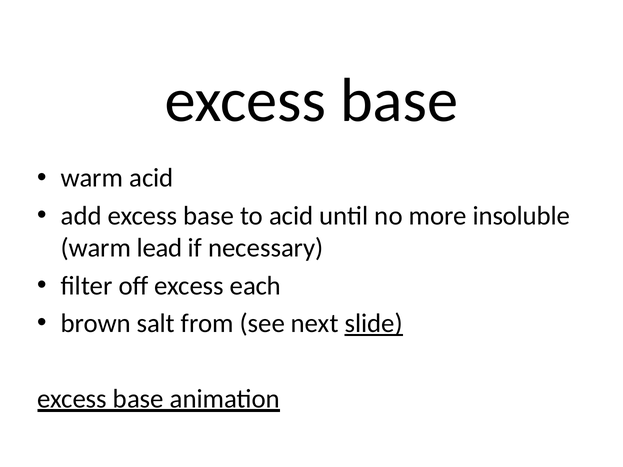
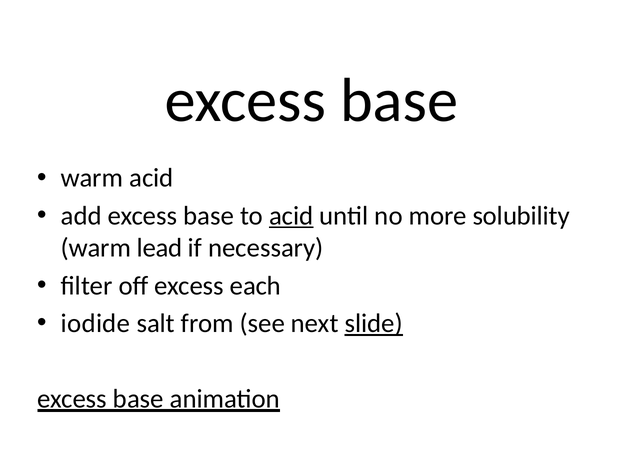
acid underline: none -> present (291, 216)
insoluble: insoluble -> solubility (521, 216)
brown: brown -> iodide (95, 324)
